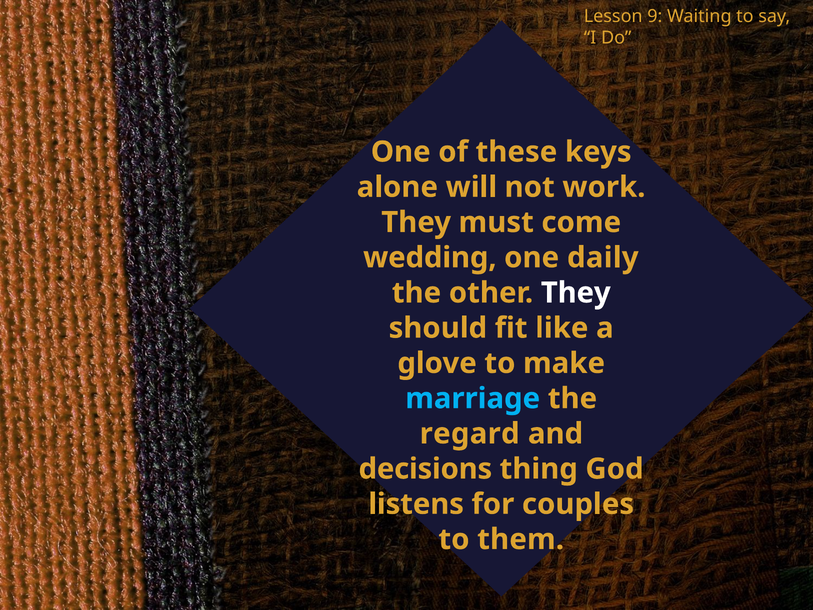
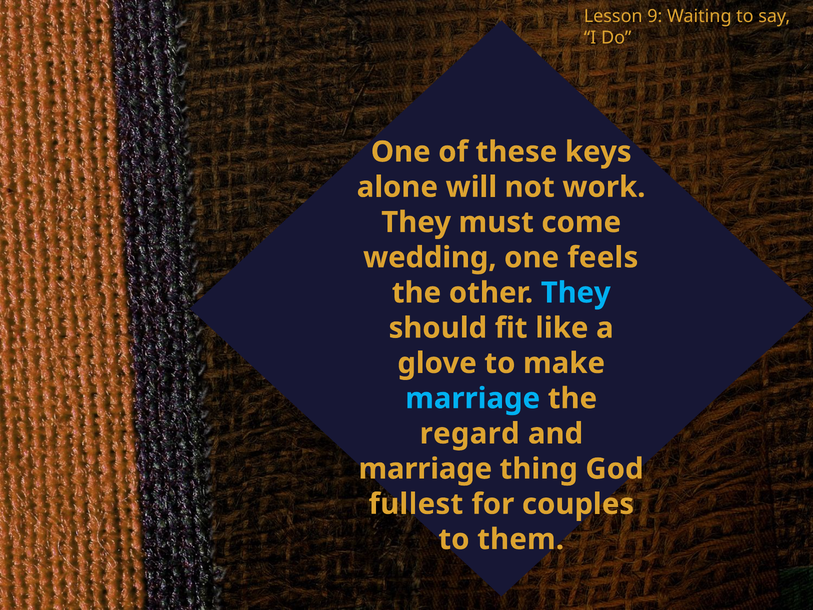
daily: daily -> feels (603, 257)
They colour: white -> light blue (576, 293)
decisions: decisions -> marriage (425, 469)
listens: listens -> fullest (416, 504)
